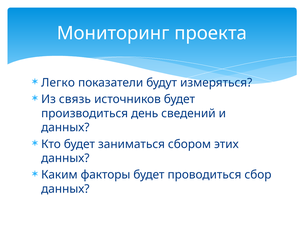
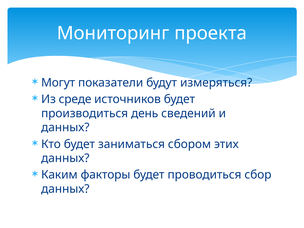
Легко: Легко -> Могут (58, 83)
связь: связь -> среде (75, 99)
